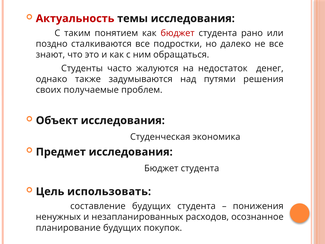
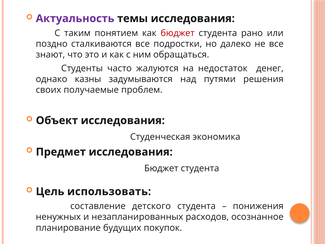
Актуальность colour: red -> purple (75, 19)
также: также -> казны (88, 79)
составление будущих: будущих -> детского (151, 206)
